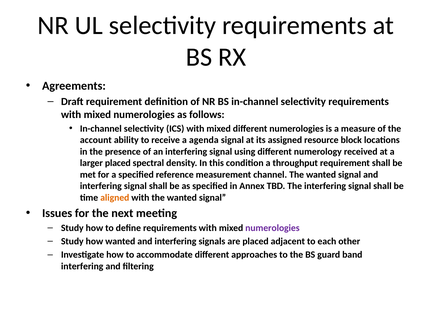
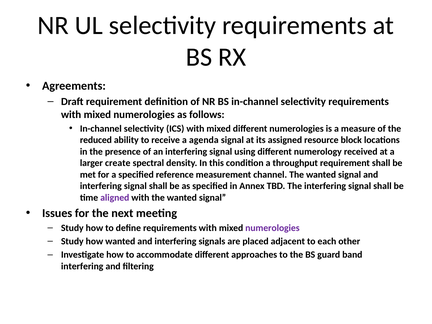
account: account -> reduced (96, 140)
larger placed: placed -> create (118, 163)
aligned colour: orange -> purple (115, 198)
